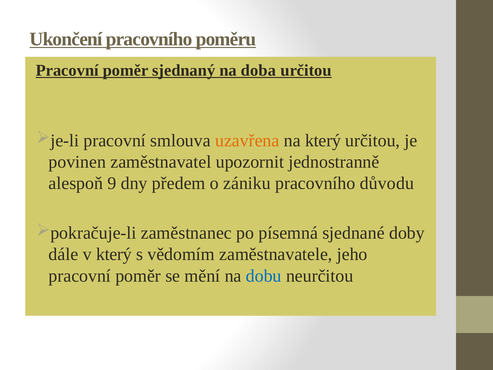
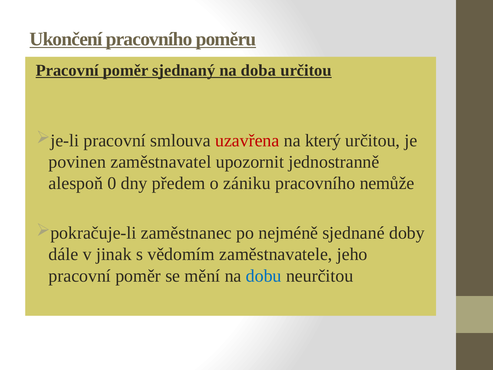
uzavřena colour: orange -> red (247, 140)
9: 9 -> 0 (112, 183)
důvodu: důvodu -> nemůže (387, 183)
písemná: písemná -> nejméně (288, 233)
v který: který -> jinak (114, 254)
